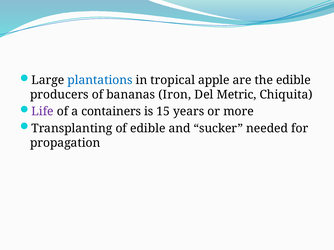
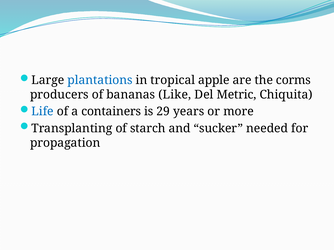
the edible: edible -> corms (293, 80)
Iron: Iron -> Like (175, 95)
Life colour: purple -> blue (43, 112)
15: 15 -> 29 (163, 112)
of edible: edible -> starch (148, 129)
